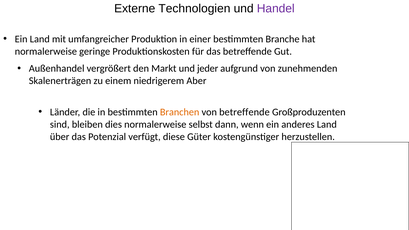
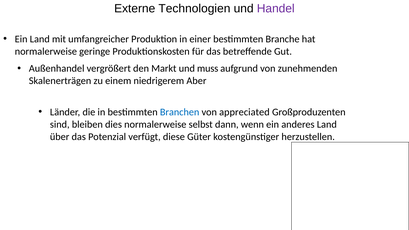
jeder: jeder -> muss (208, 69)
Branchen colour: orange -> blue (180, 112)
von betreffende: betreffende -> appreciated (244, 112)
